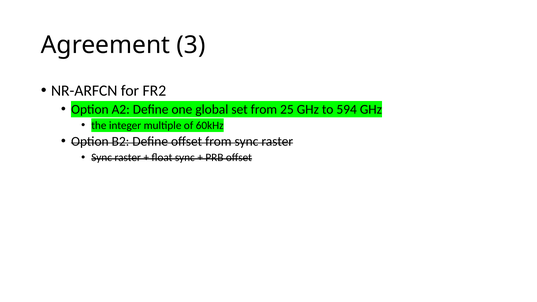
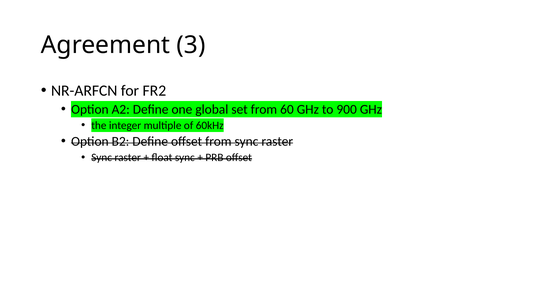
25: 25 -> 60 (287, 109)
594: 594 -> 900 (347, 109)
